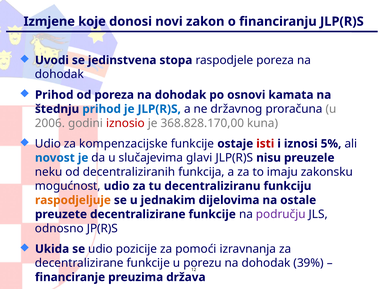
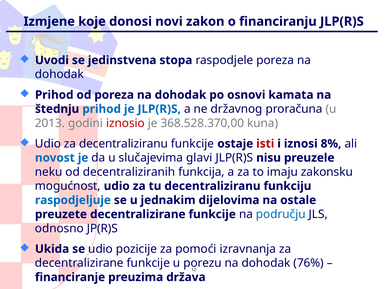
2006: 2006 -> 2013 (50, 123)
368.828.170,00: 368.828.170,00 -> 368.528.370,00 (202, 123)
za kompenzacijske: kompenzacijske -> decentraliziranu (124, 144)
5%: 5% -> 8% (331, 144)
raspodjeljuje colour: orange -> blue (73, 201)
području colour: purple -> blue (281, 215)
39%: 39% -> 76% (309, 264)
